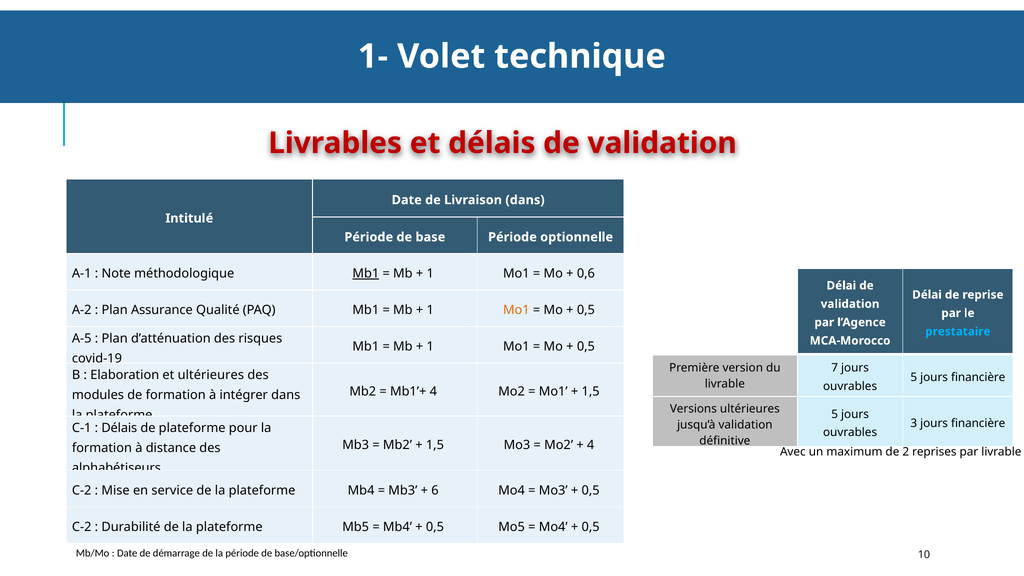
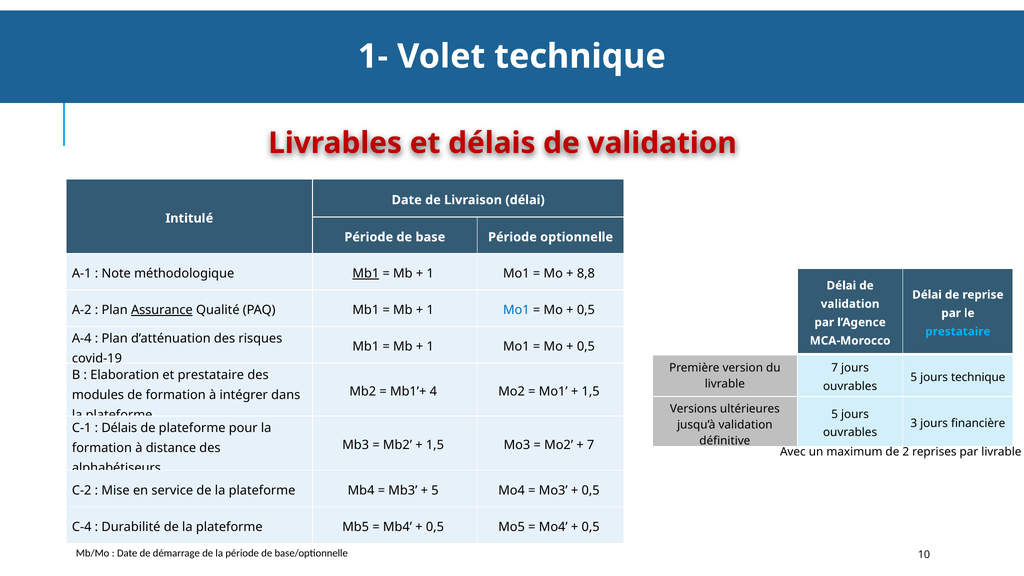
Livraison dans: dans -> délai (525, 200)
0,6: 0,6 -> 8,8 (586, 274)
Assurance underline: none -> present (162, 310)
Mo1 colour: orange -> blue (516, 310)
A-5: A-5 -> A-4 (82, 338)
et ultérieures: ultérieures -> prestataire (211, 375)
5 jours financière: financière -> technique (978, 377)
4: 4 -> 7 (591, 445)
6: 6 -> 5 (435, 491)
C-2: C-2 -> C-4 (82, 527)
